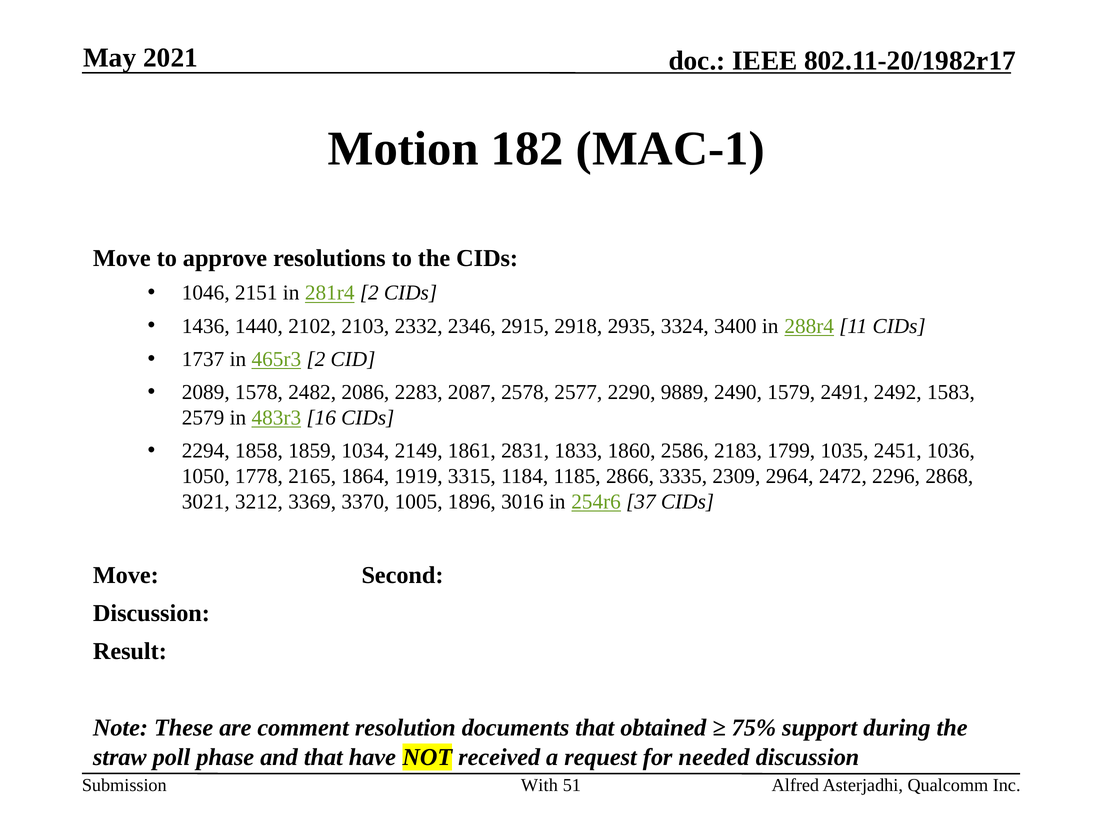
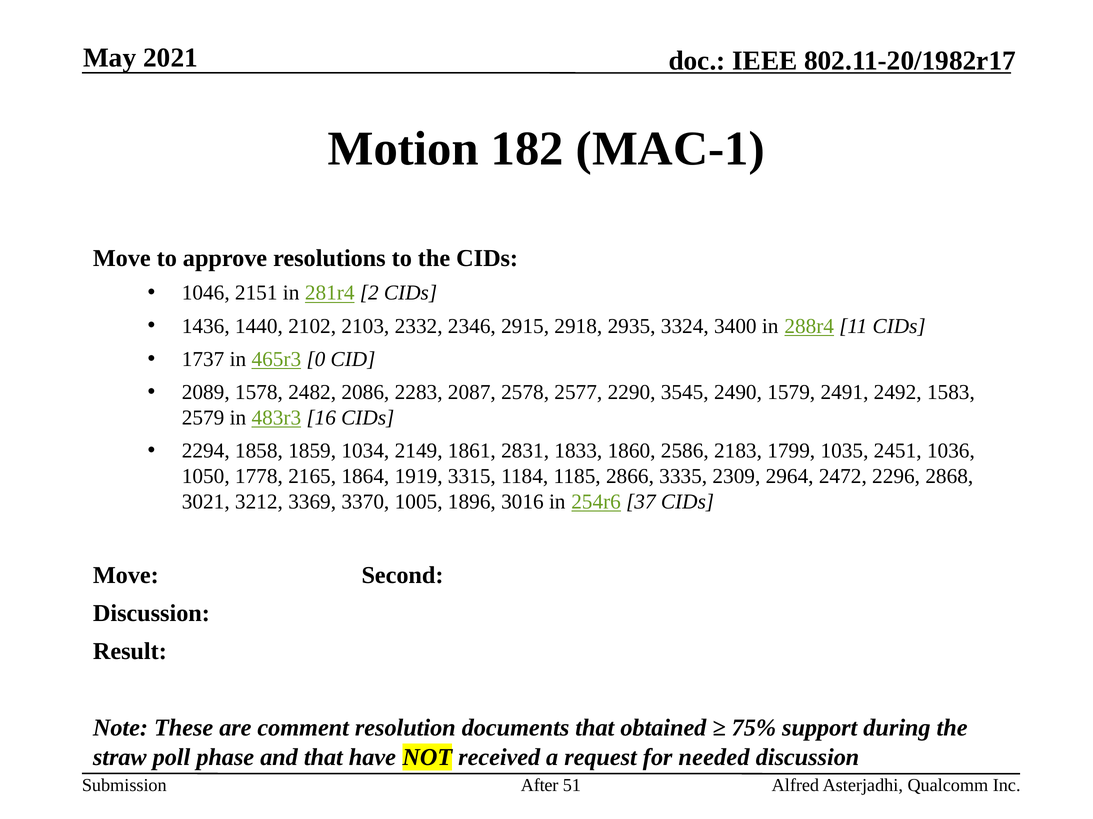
465r3 2: 2 -> 0 (316, 359)
9889: 9889 -> 3545 (685, 393)
With: With -> After (540, 786)
